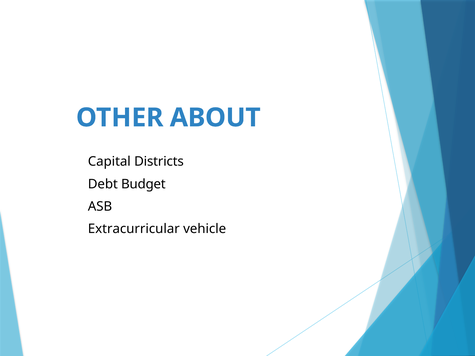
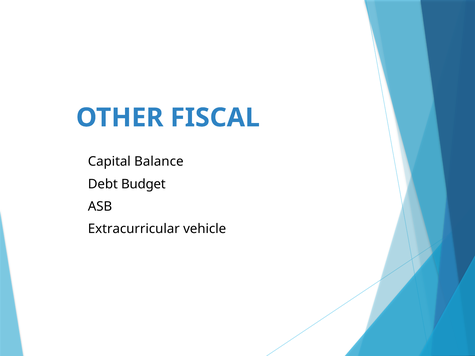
ABOUT: ABOUT -> FISCAL (215, 118)
Districts: Districts -> Balance (159, 162)
